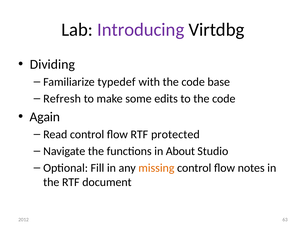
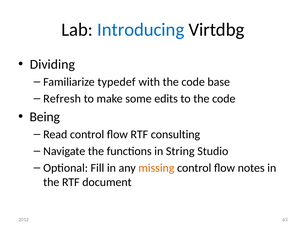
Introducing colour: purple -> blue (141, 30)
Again: Again -> Being (45, 117)
protected: protected -> consulting (175, 134)
About: About -> String (180, 151)
